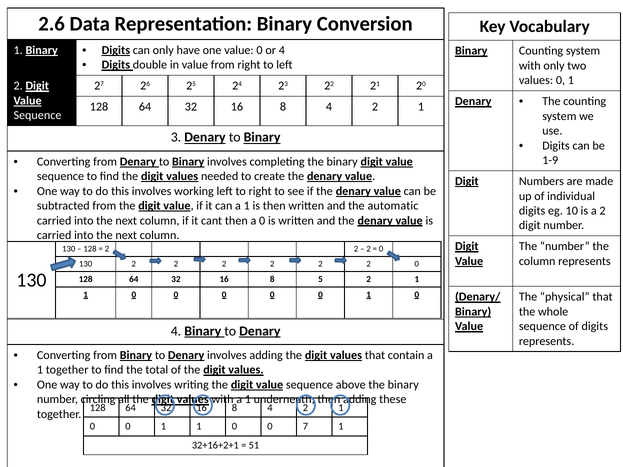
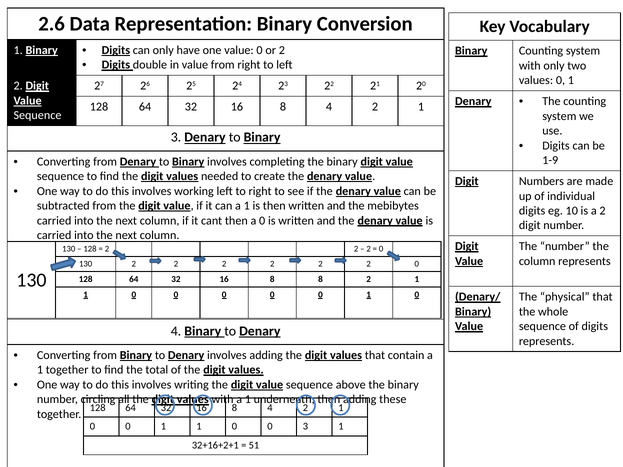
or 4: 4 -> 2 (282, 50)
automatic: automatic -> mebibytes (393, 206)
8 5: 5 -> 8 (320, 279)
0 7: 7 -> 3 (305, 427)
